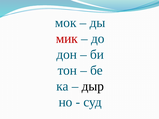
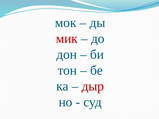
дыр colour: black -> red (93, 86)
